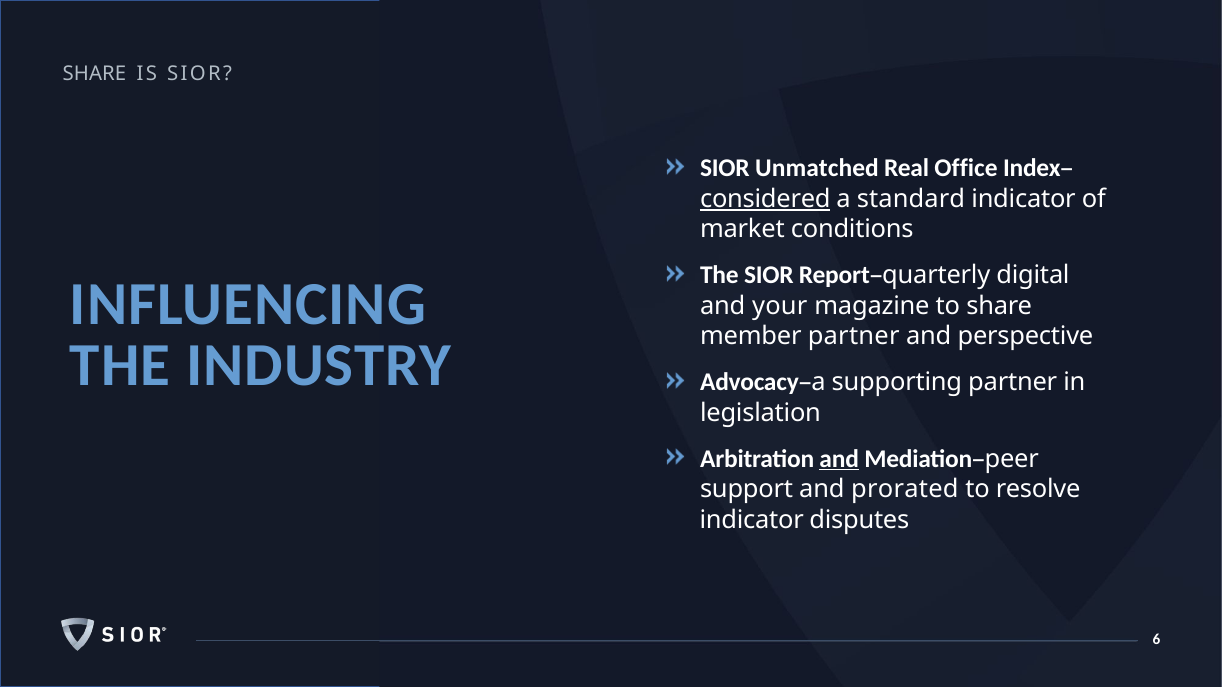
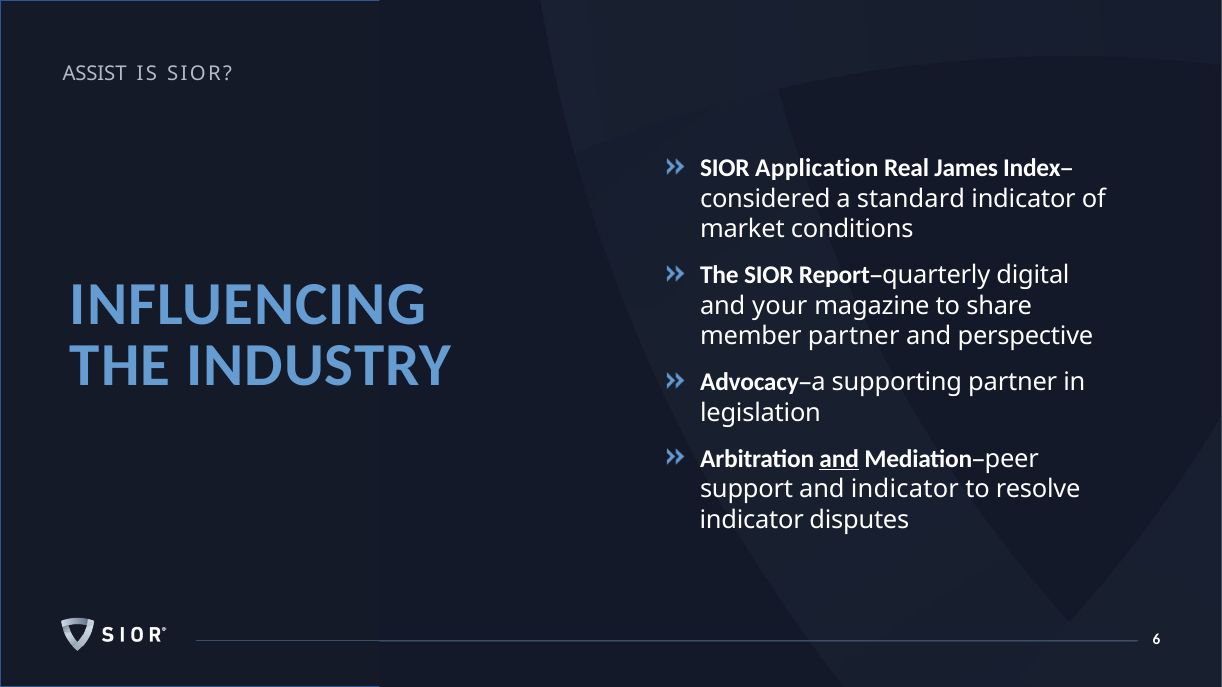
SHARE: SHARE -> ASSIST (95, 74)
Unmatched: Unmatched -> Application (817, 169)
Office: Office -> James (966, 169)
considered underline: present -> none (765, 199)
and prorated: prorated -> indicator (905, 489)
